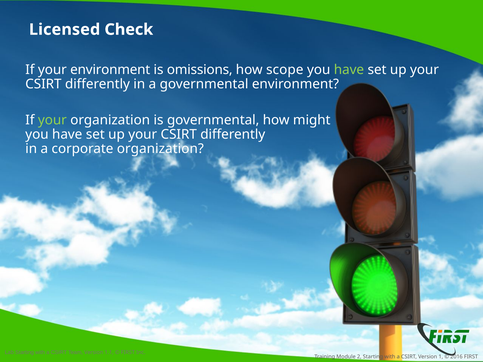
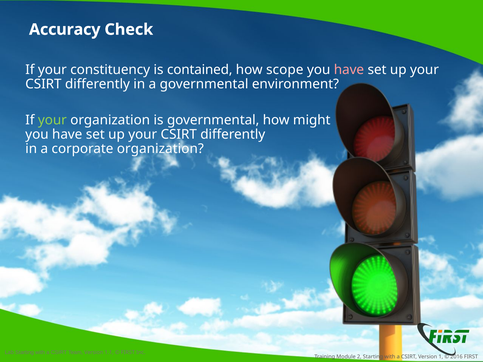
Licensed: Licensed -> Accuracy (65, 30)
your environment: environment -> constituency (110, 70)
omissions: omissions -> contained (200, 70)
have colour: light green -> pink (349, 70)
